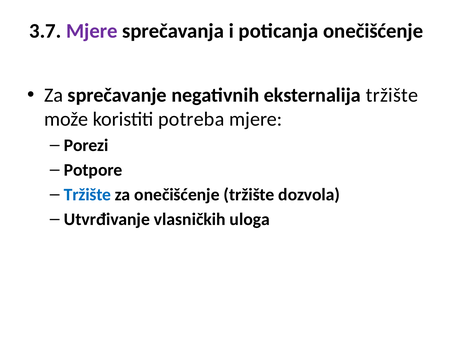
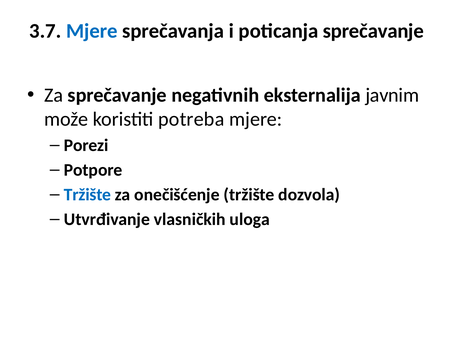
Mjere colour: purple -> blue (92, 31)
poticanja onečišćenje: onečišćenje -> sprečavanje (373, 31)
eksternalija tržište: tržište -> javnim (392, 95)
